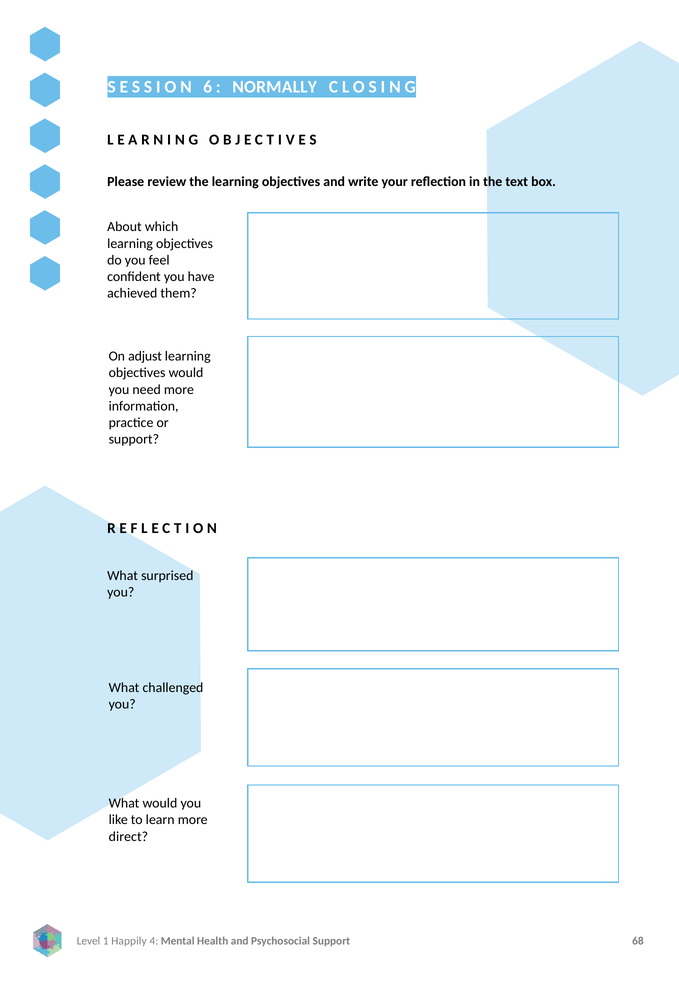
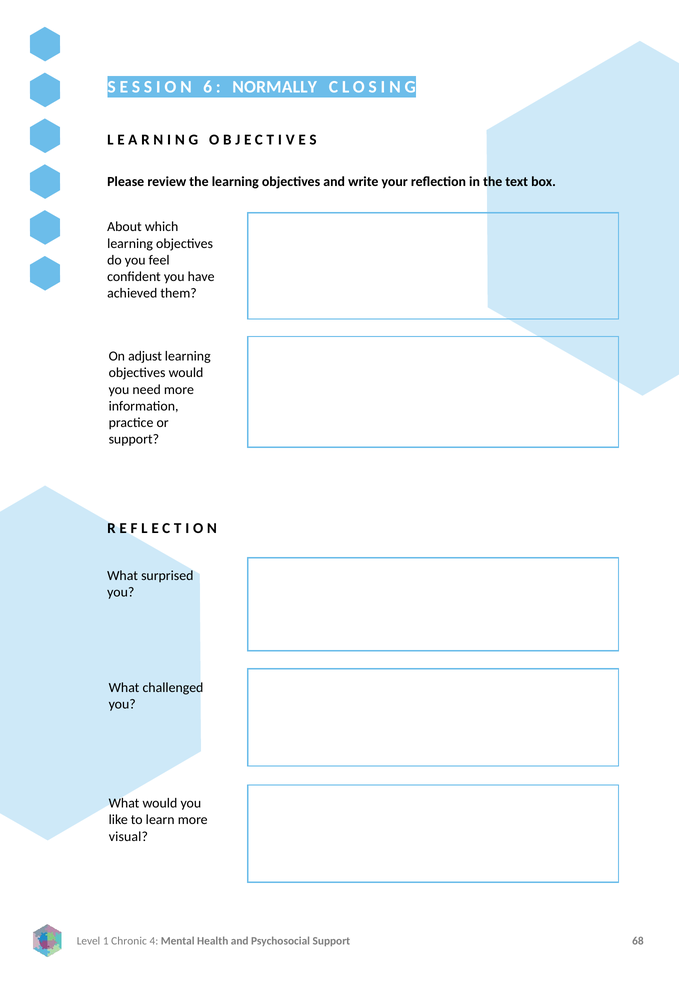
direct: direct -> visual (128, 836)
Happily: Happily -> Chronic (129, 941)
